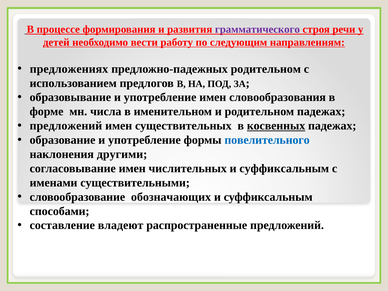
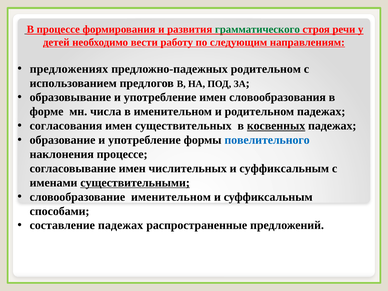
грамматического colour: purple -> green (257, 29)
предложений: предложений -> согласования (66, 126)
наклонения другими: другими -> процессе (122, 154)
существительными underline: none -> present (135, 183)
словообразование обозначающих: обозначающих -> именительном (171, 197)
составление владеют: владеют -> падежах (121, 225)
